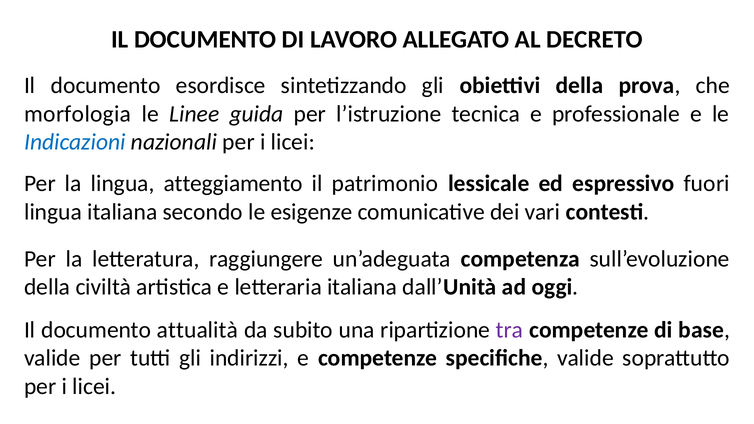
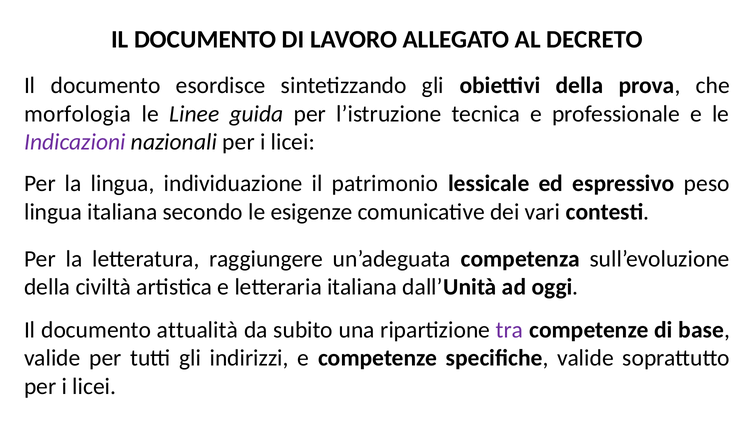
Indicazioni colour: blue -> purple (75, 142)
atteggiamento: atteggiamento -> individuazione (233, 184)
fuori: fuori -> peso (707, 184)
